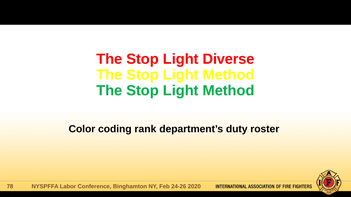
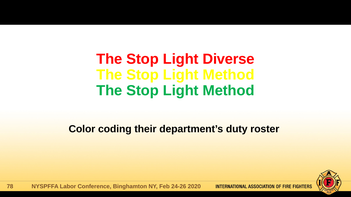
rank: rank -> their (145, 129)
